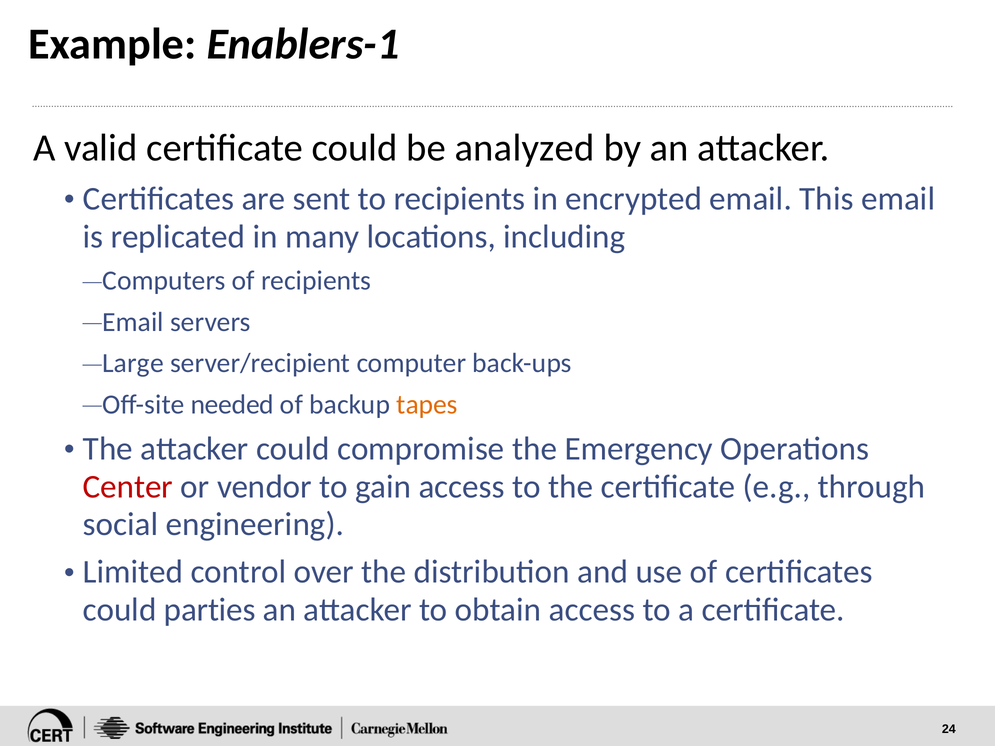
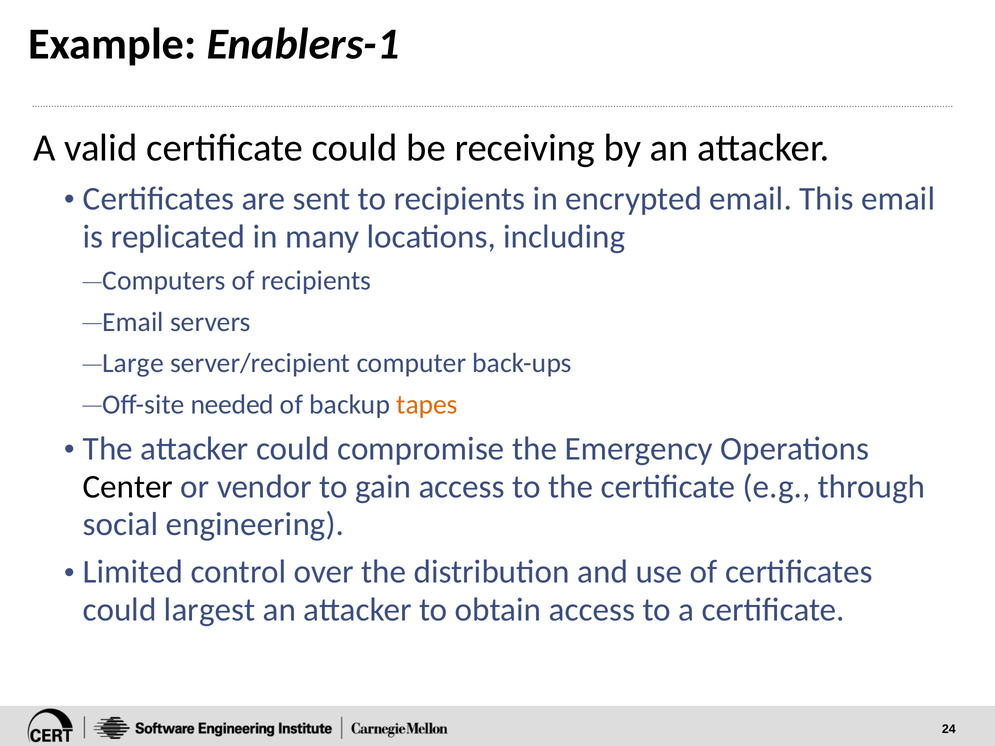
analyzed: analyzed -> receiving (525, 148)
Center colour: red -> black (128, 487)
parties: parties -> largest (210, 610)
